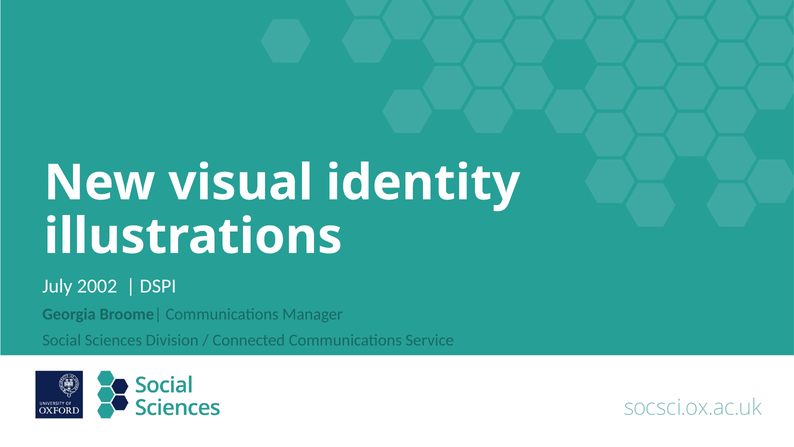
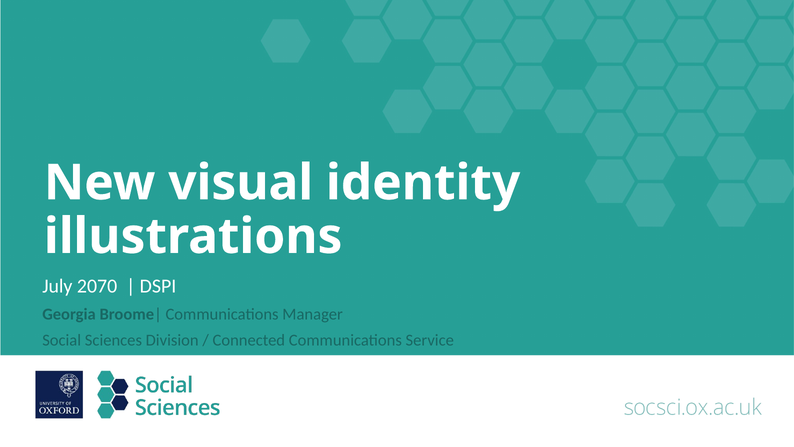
2002: 2002 -> 2070 (97, 286)
